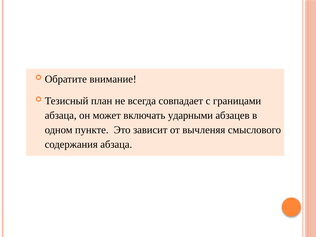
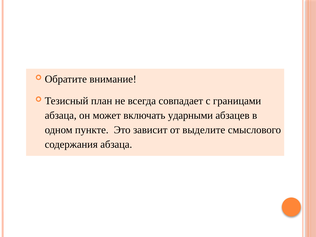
вычленяя: вычленяя -> выделите (204, 130)
